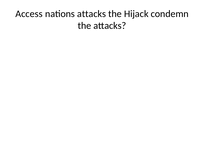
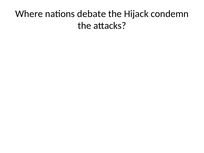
Access: Access -> Where (29, 14)
nations attacks: attacks -> debate (92, 14)
